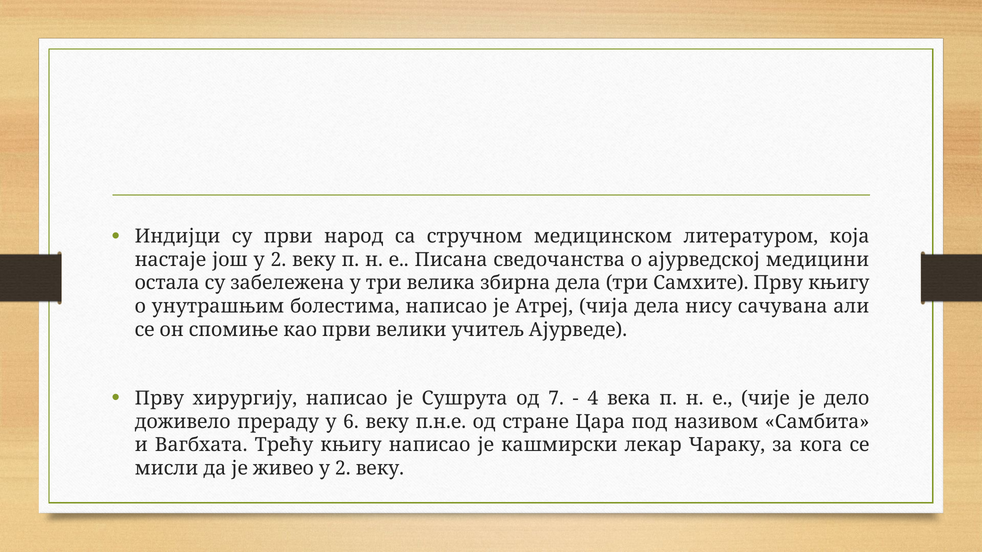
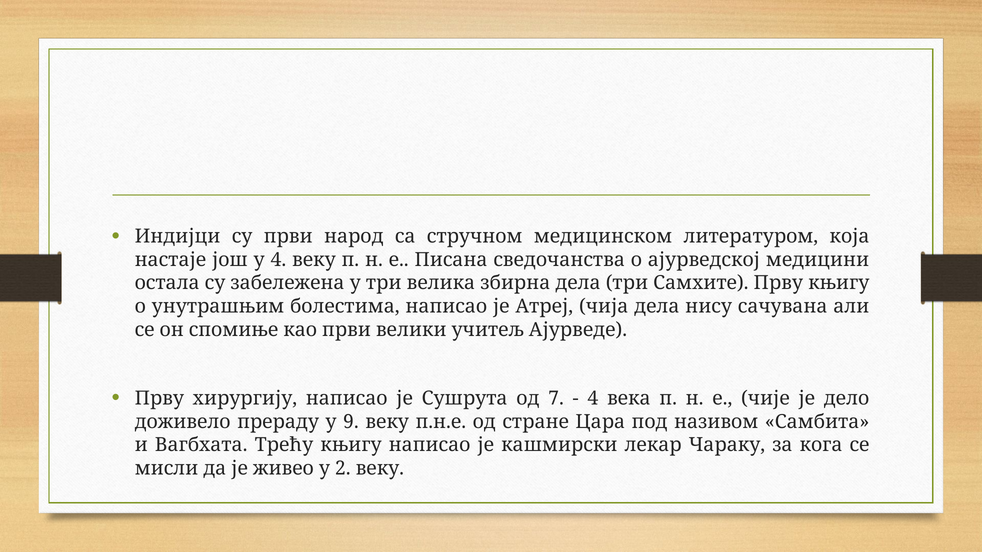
још у 2: 2 -> 4 (278, 260)
6: 6 -> 9 (351, 422)
